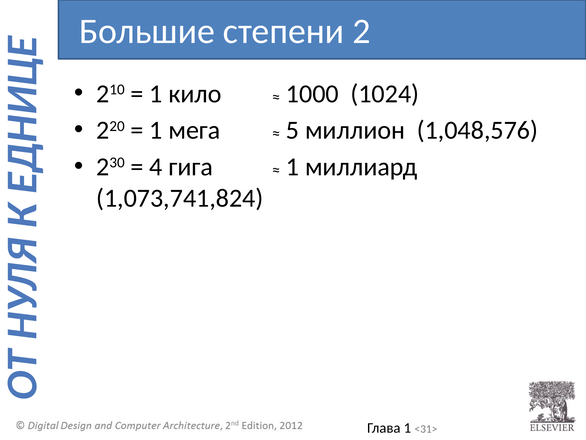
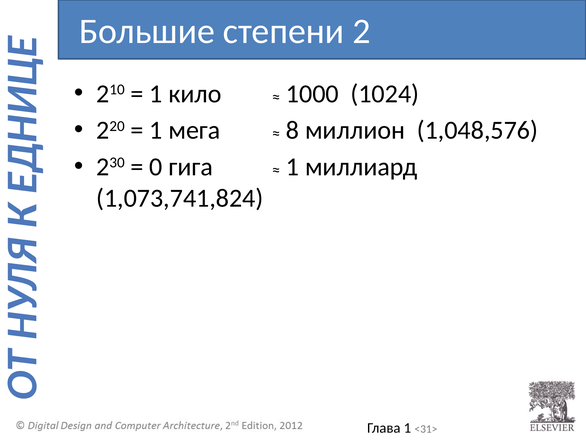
5: 5 -> 8 (293, 130)
4: 4 -> 0 (156, 167)
